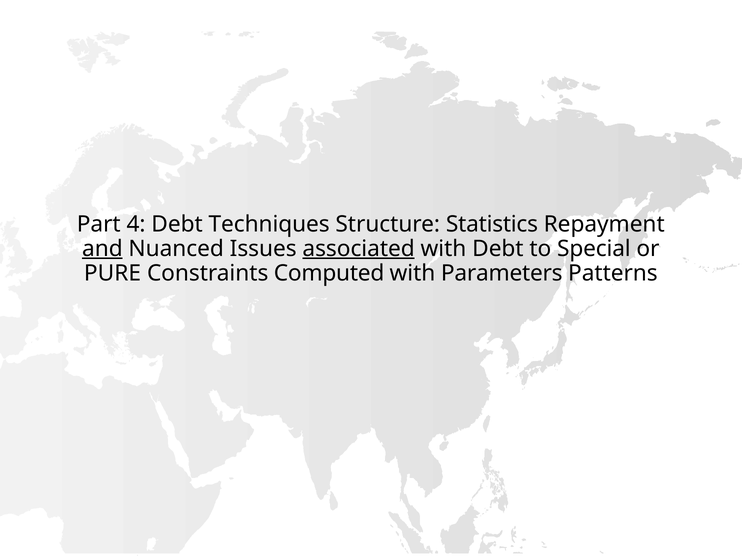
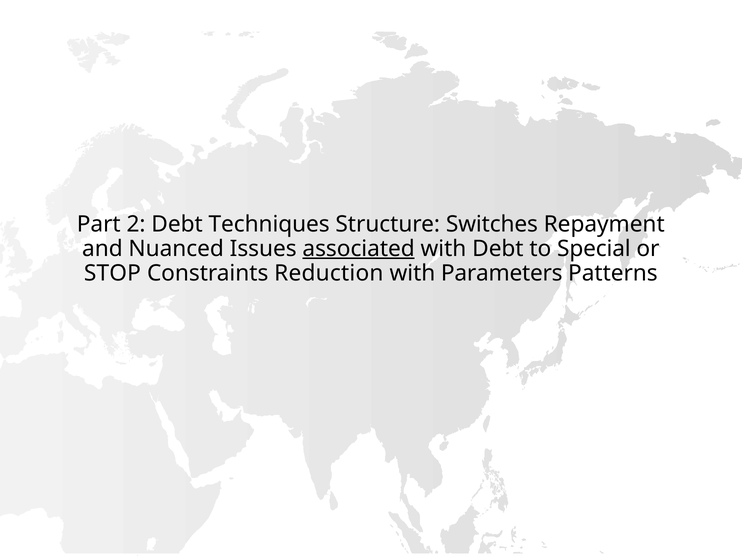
4: 4 -> 2 (136, 224)
Statistics: Statistics -> Switches (492, 224)
and underline: present -> none (102, 249)
PURE: PURE -> STOP (112, 273)
Computed: Computed -> Reduction (329, 273)
